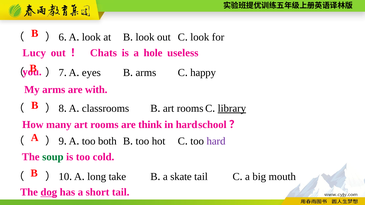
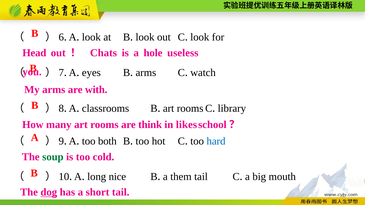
Lucy: Lucy -> Head (34, 53)
happy: happy -> watch (203, 73)
library underline: present -> none (232, 108)
in hard: hard -> likes (186, 125)
hard colour: purple -> blue (216, 141)
take: take -> nice (117, 177)
skate: skate -> them (181, 177)
